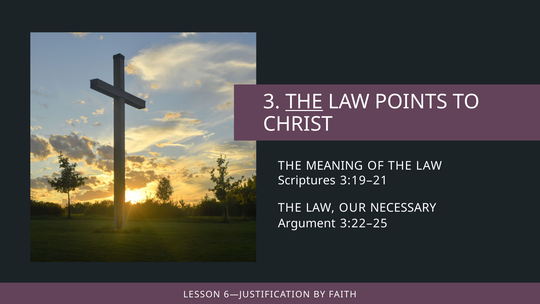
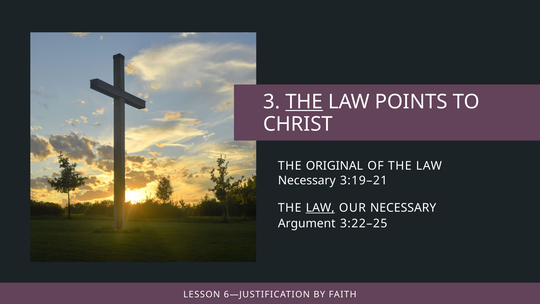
MEANING: MEANING -> ORIGINAL (334, 166)
Scriptures: Scriptures -> Necessary (307, 180)
LAW underline: none -> present (320, 208)
